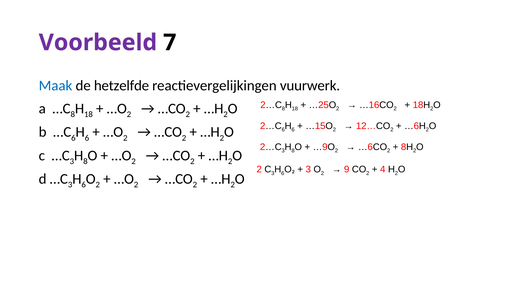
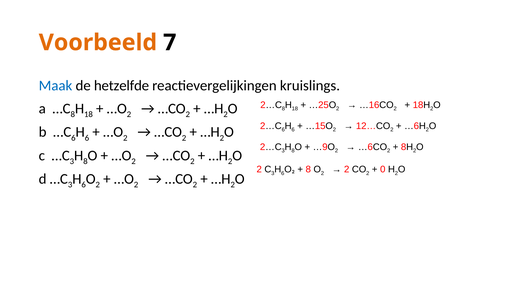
Voorbeeld colour: purple -> orange (98, 43)
vuurwerk: vuurwerk -> kruislings (310, 86)
3: 3 -> 8 (308, 170)
9: 9 -> 2 (347, 170)
4: 4 -> 0 (383, 170)
